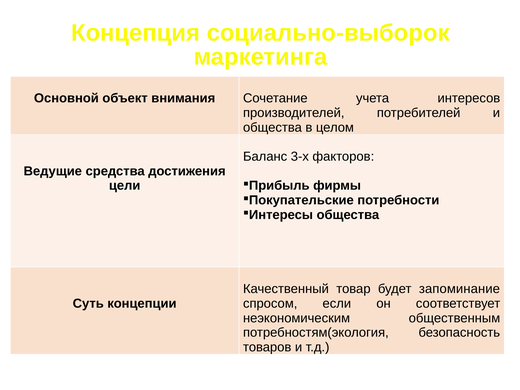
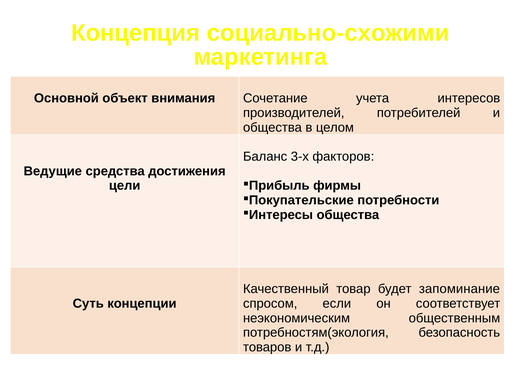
социально-выборок: социально-выборок -> социально-схожими (328, 33)
